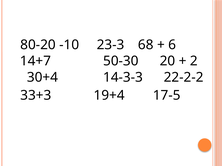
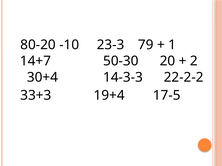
68: 68 -> 79 (146, 45)
6: 6 -> 1 (172, 45)
